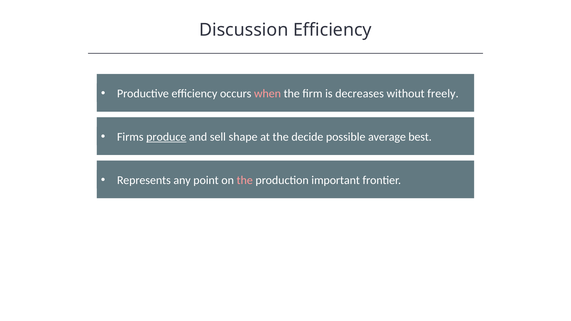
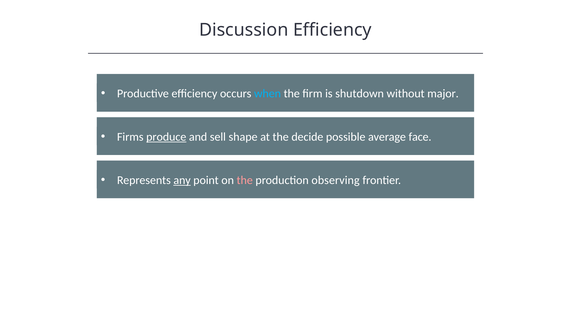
when colour: pink -> light blue (267, 94)
decreases: decreases -> shutdown (360, 94)
freely: freely -> major (443, 94)
best: best -> face (420, 137)
any underline: none -> present (182, 180)
important: important -> observing (336, 180)
